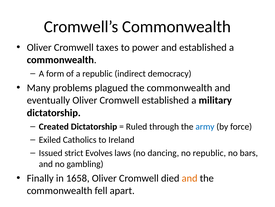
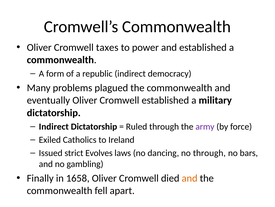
Created: Created -> Indirect (54, 126)
army colour: blue -> purple (205, 126)
no republic: republic -> through (209, 152)
